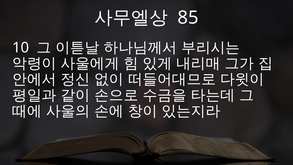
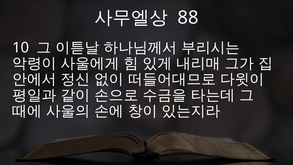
85: 85 -> 88 (188, 18)
